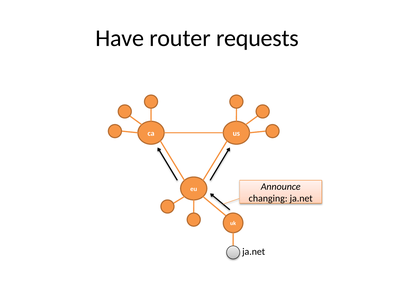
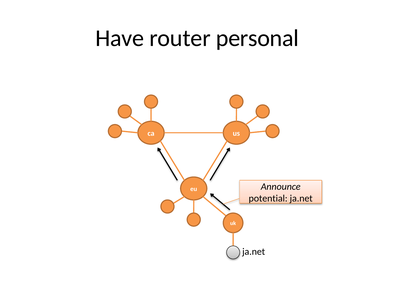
requests: requests -> personal (257, 38)
changing: changing -> potential (268, 199)
